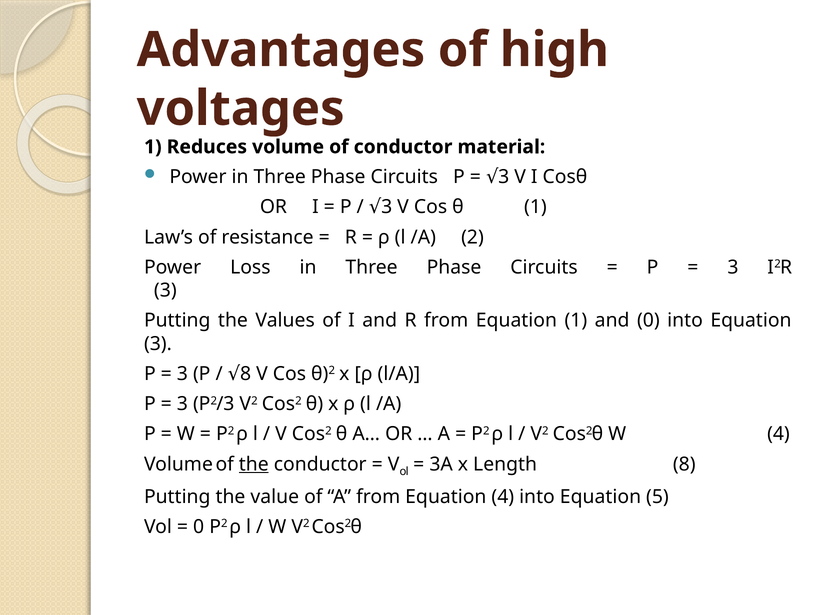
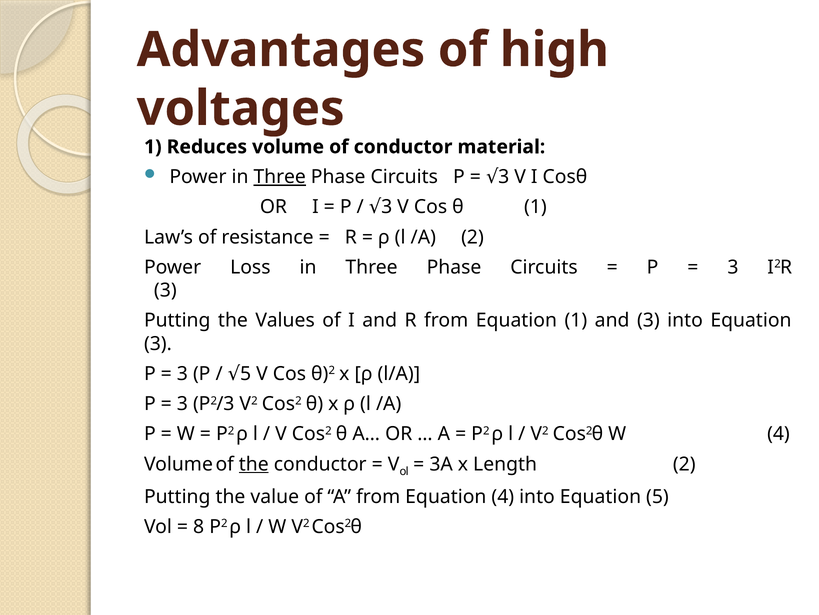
Three underline: none -> present (280, 177)
and 0: 0 -> 3 (648, 320)
8: 8 -> 5 (246, 373)
Length 8: 8 -> 2 (684, 464)
0: 0 -> 8 (199, 526)
